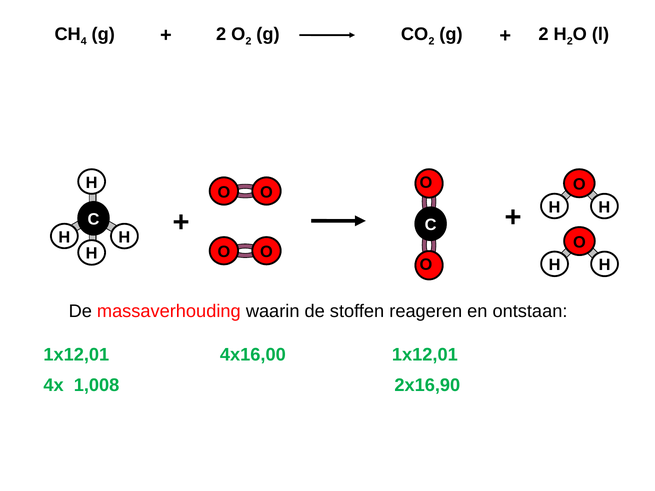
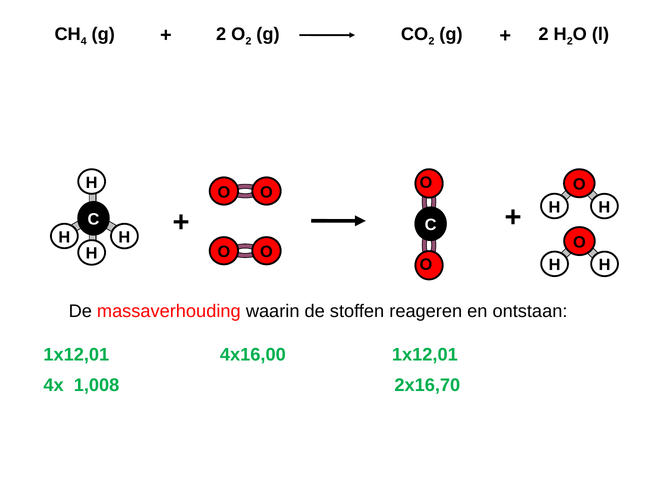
2x16,90: 2x16,90 -> 2x16,70 (427, 386)
